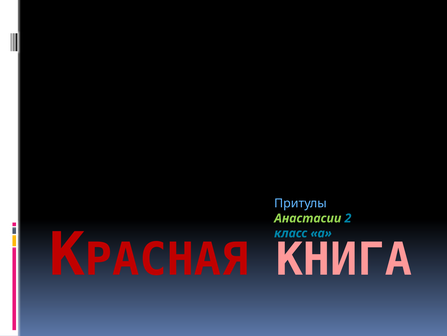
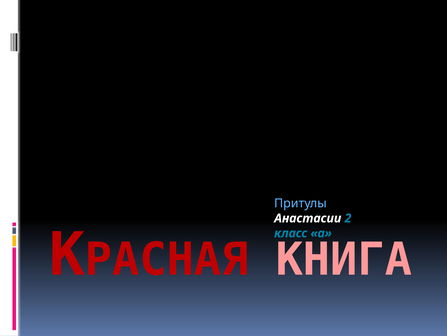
Анастасии colour: light green -> white (308, 218)
